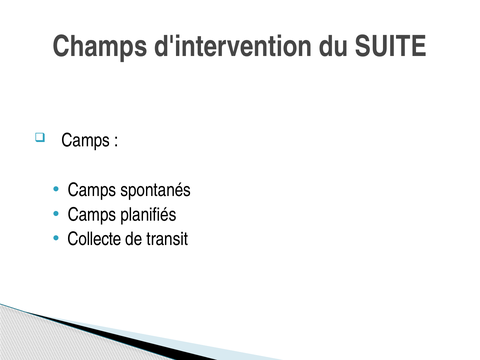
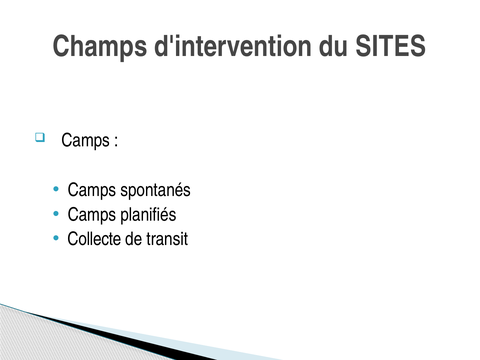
SUITE: SUITE -> SITES (391, 46)
